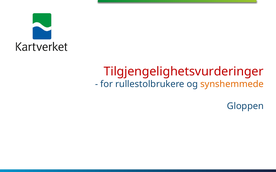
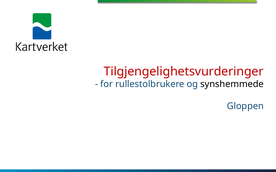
synshemmede colour: orange -> black (232, 84)
